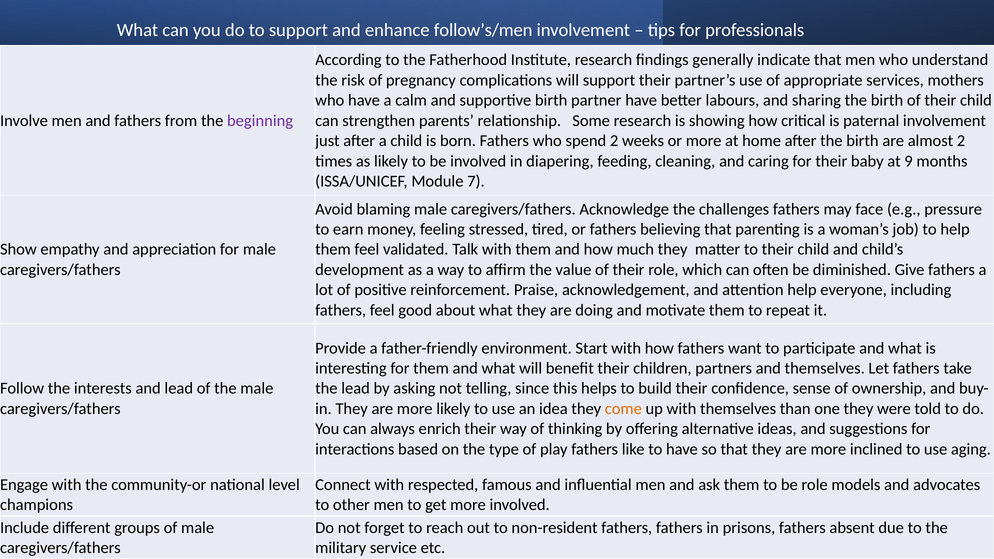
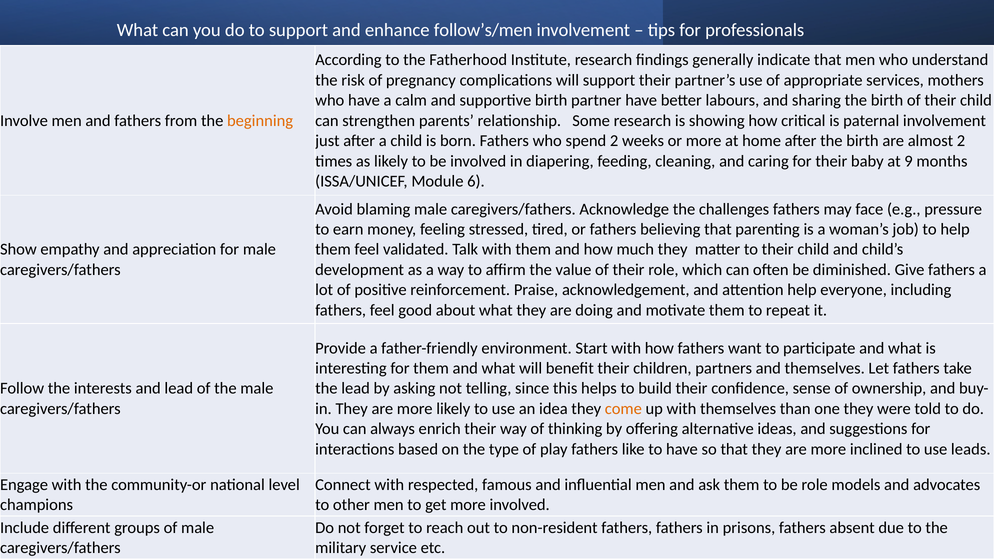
beginning colour: purple -> orange (260, 121)
7: 7 -> 6 (476, 181)
aging: aging -> leads (971, 449)
